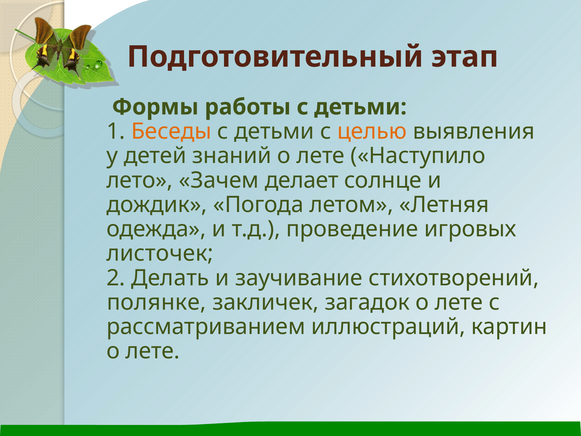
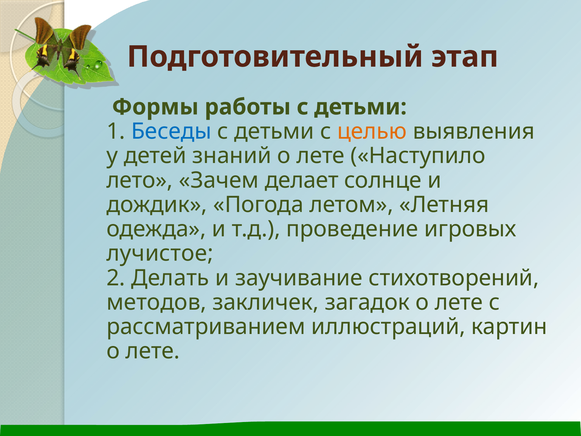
Беседы colour: orange -> blue (171, 131)
листочек: листочек -> лучистое (160, 253)
полянке: полянке -> методов (156, 302)
